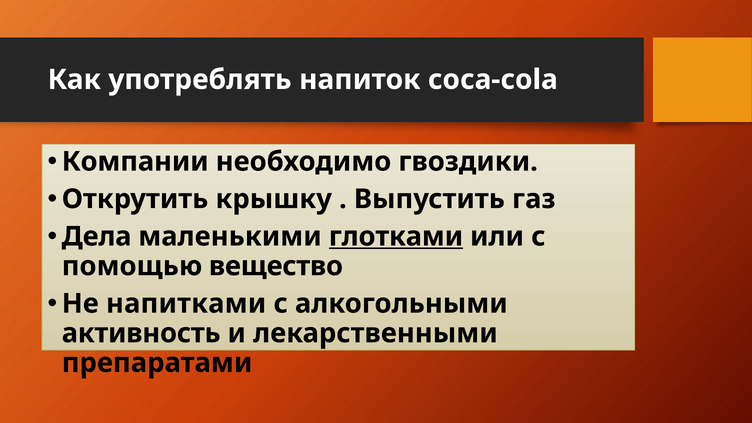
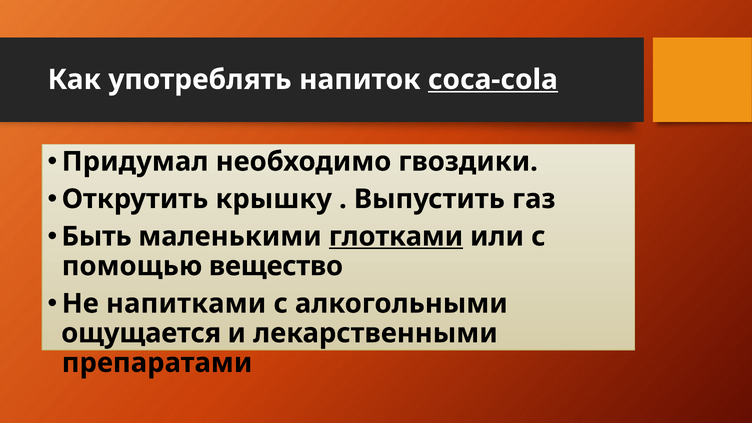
coca-cola underline: none -> present (493, 80)
Компании: Компании -> Придумал (135, 162)
Дела: Дела -> Быть (97, 237)
активность: активность -> ощущается (141, 333)
